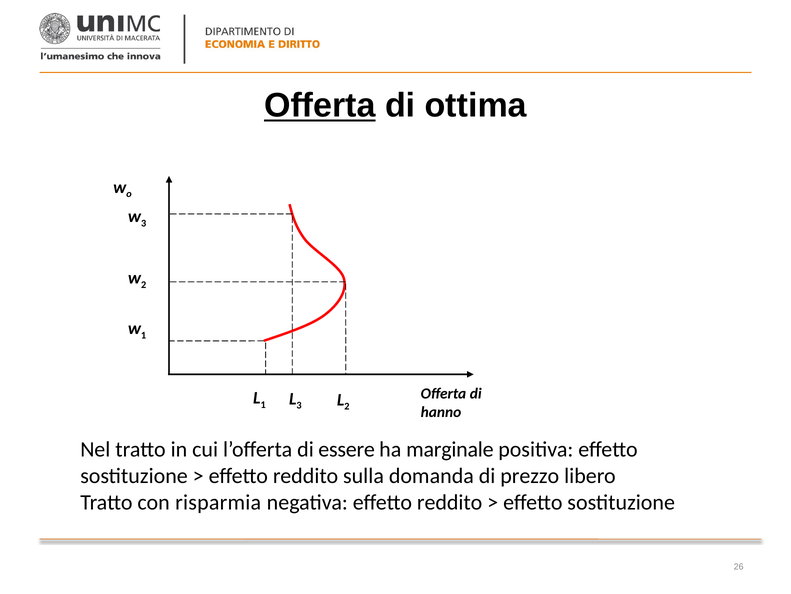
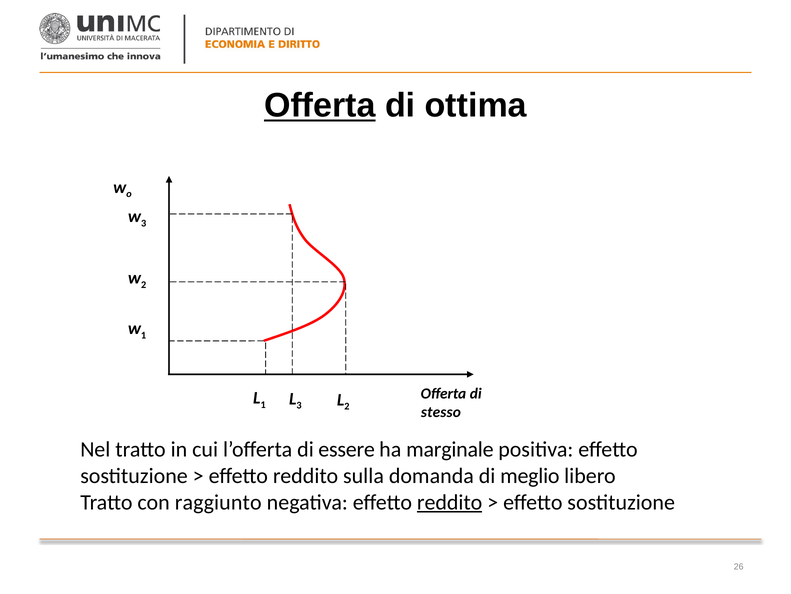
hanno: hanno -> stesso (441, 412)
prezzo: prezzo -> meglio (530, 475)
risparmia: risparmia -> raggiunto (218, 502)
reddito underline: none -> present (450, 502)
